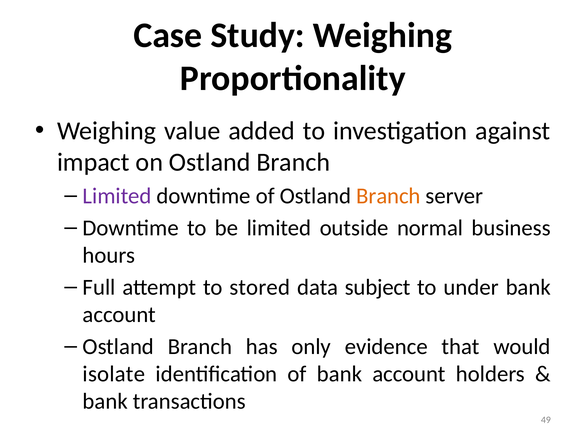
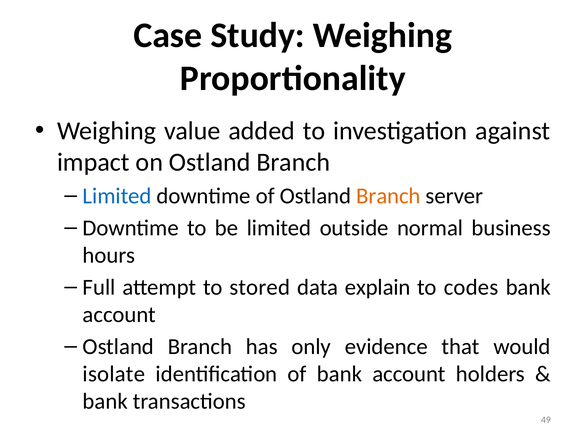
Limited colour: purple -> blue (117, 196)
subject: subject -> explain (378, 287)
under: under -> codes (471, 287)
